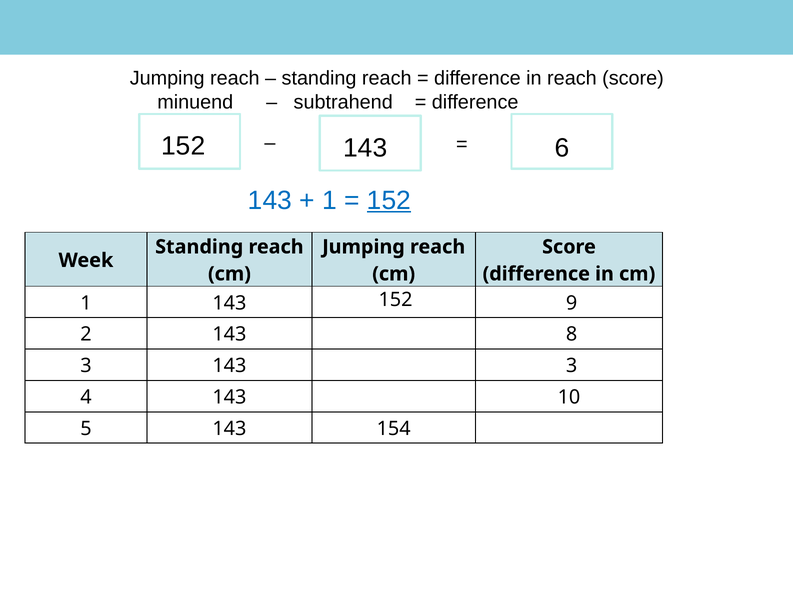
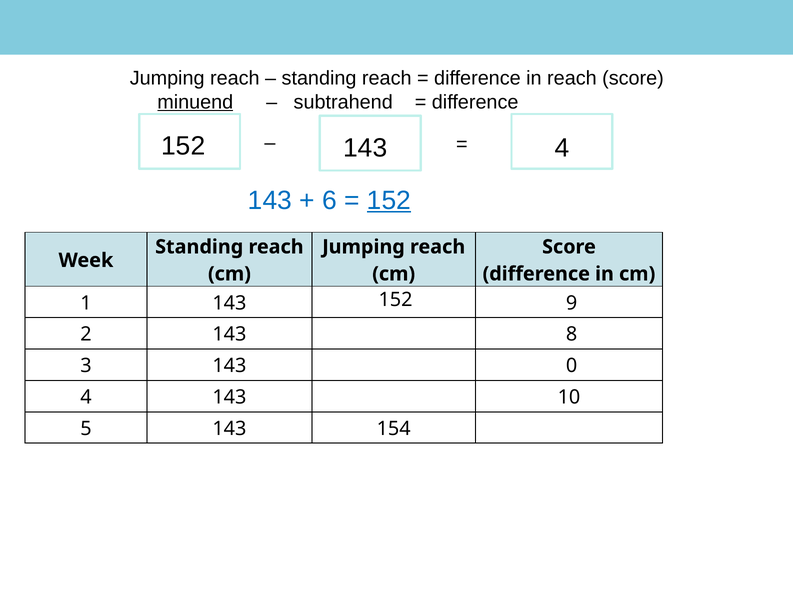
minuend underline: none -> present (195, 102)
143 6: 6 -> 4 (562, 148)
1: 1 -> 6 (329, 200)
143 3: 3 -> 0 (572, 366)
